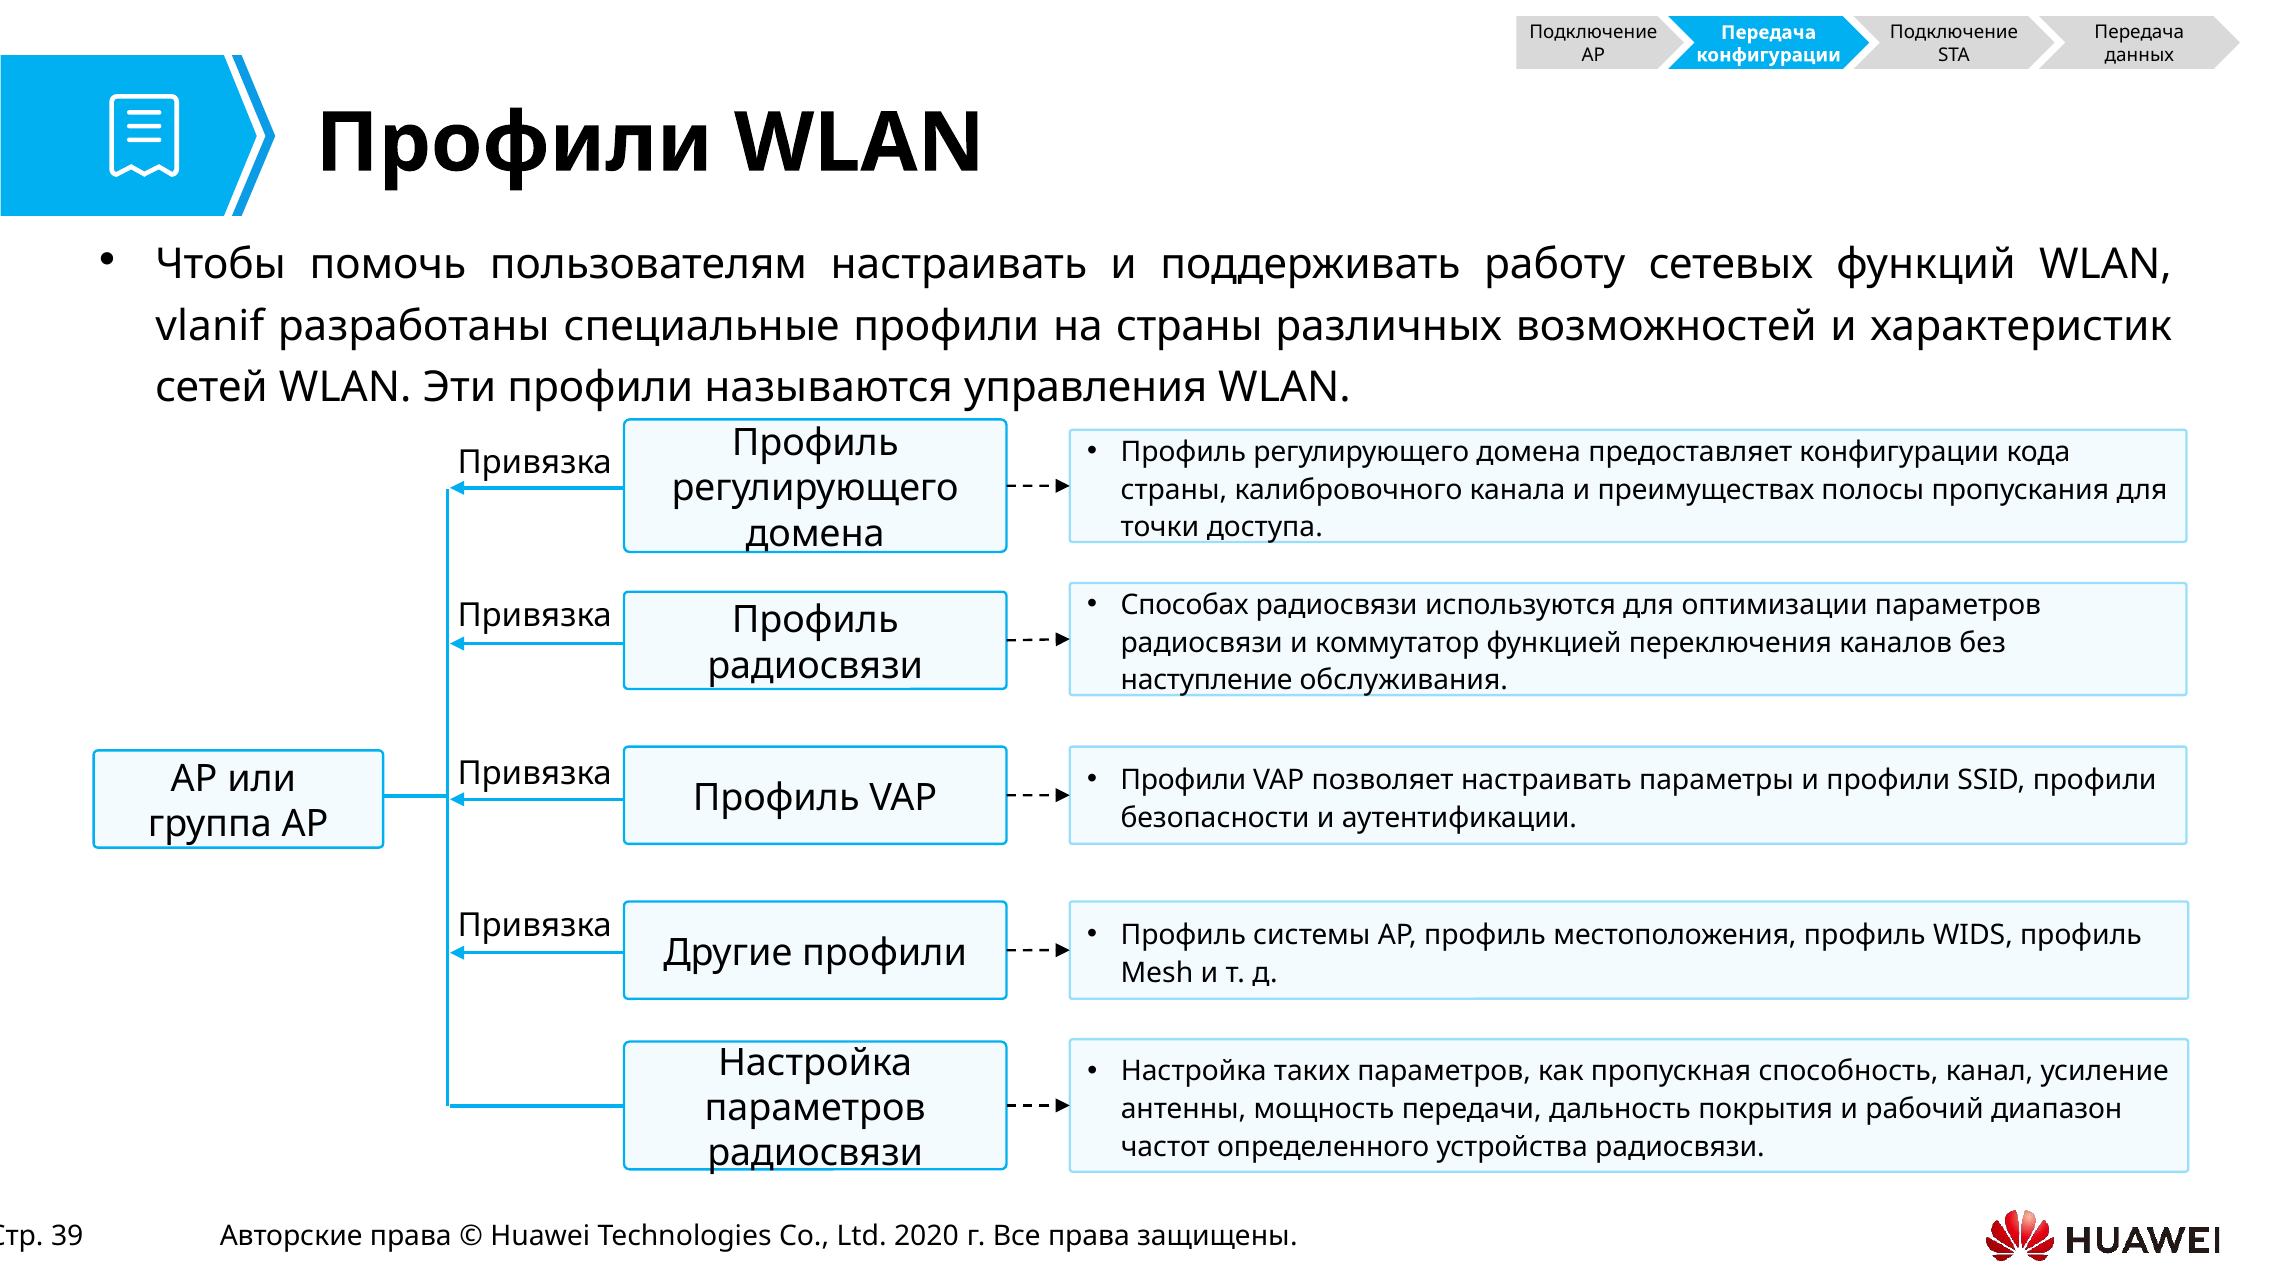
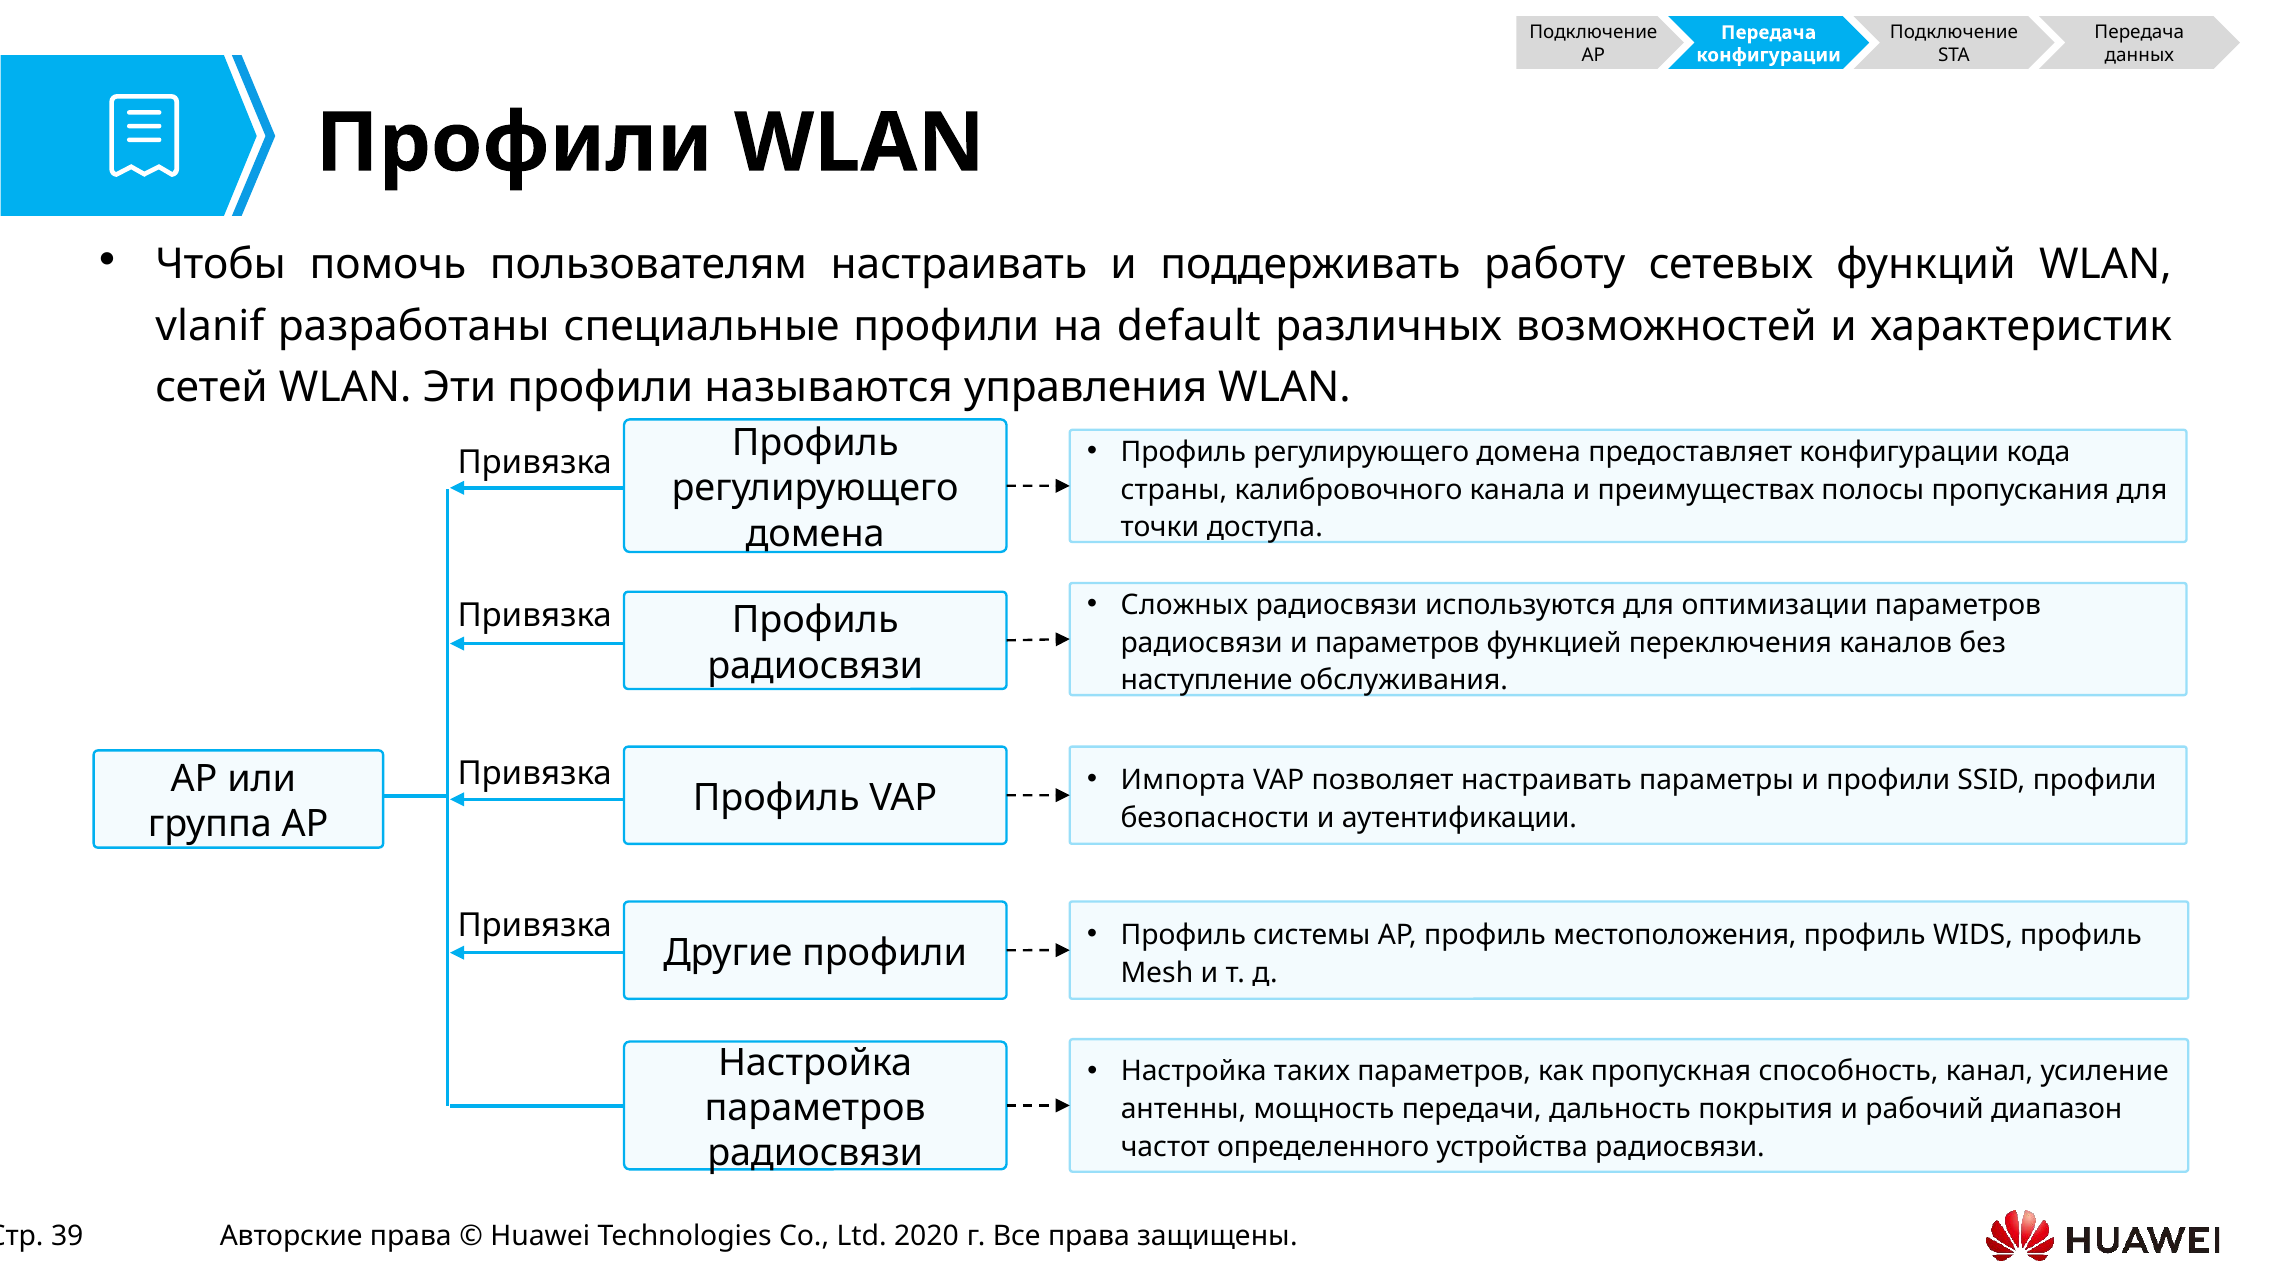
на страны: страны -> default (1189, 326)
Способах: Способах -> Сложных (1184, 605)
и коммутатор: коммутатор -> параметров (1397, 643)
Профили: Профили -> Импорта (1183, 780)
